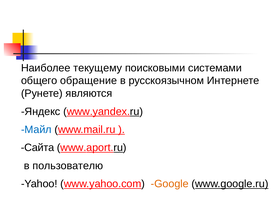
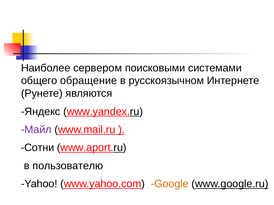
текущему: текущему -> сервером (98, 68)
Майл colour: blue -> purple (36, 130)
Сайта: Сайта -> Сотни (38, 148)
